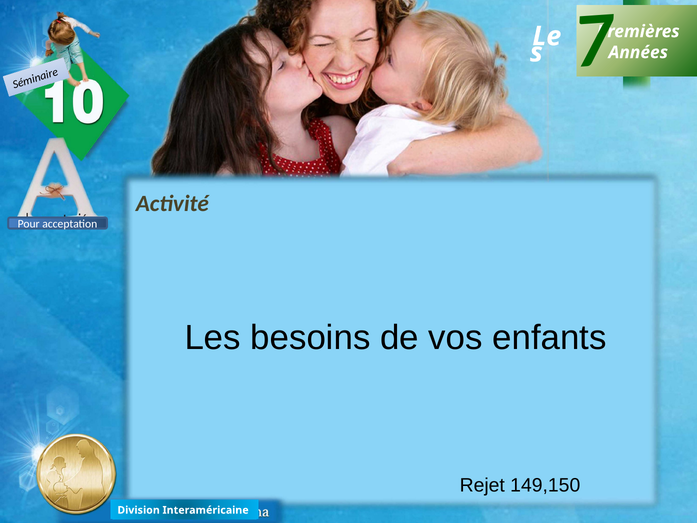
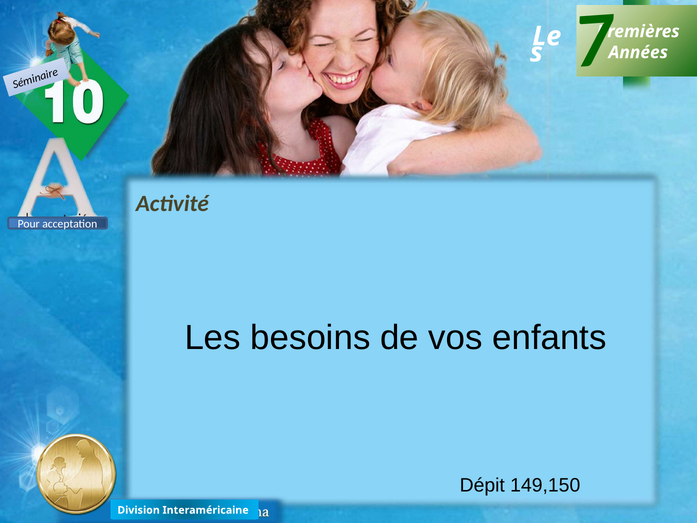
Rejet: Rejet -> Dépit (482, 485)
